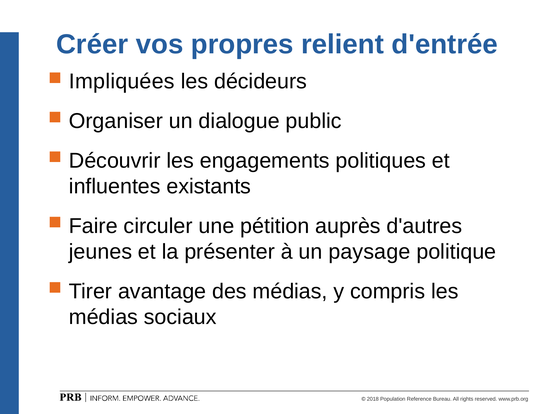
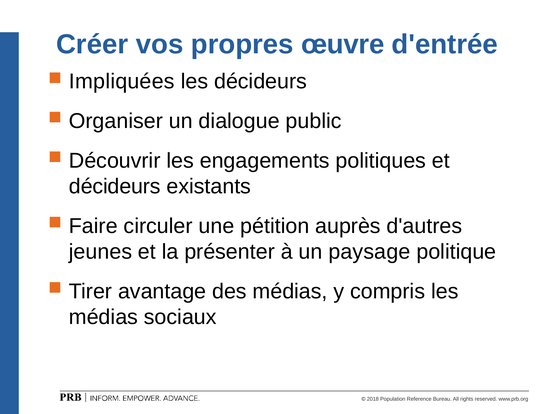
relient: relient -> œuvre (343, 44)
influentes: influentes -> décideurs (115, 186)
